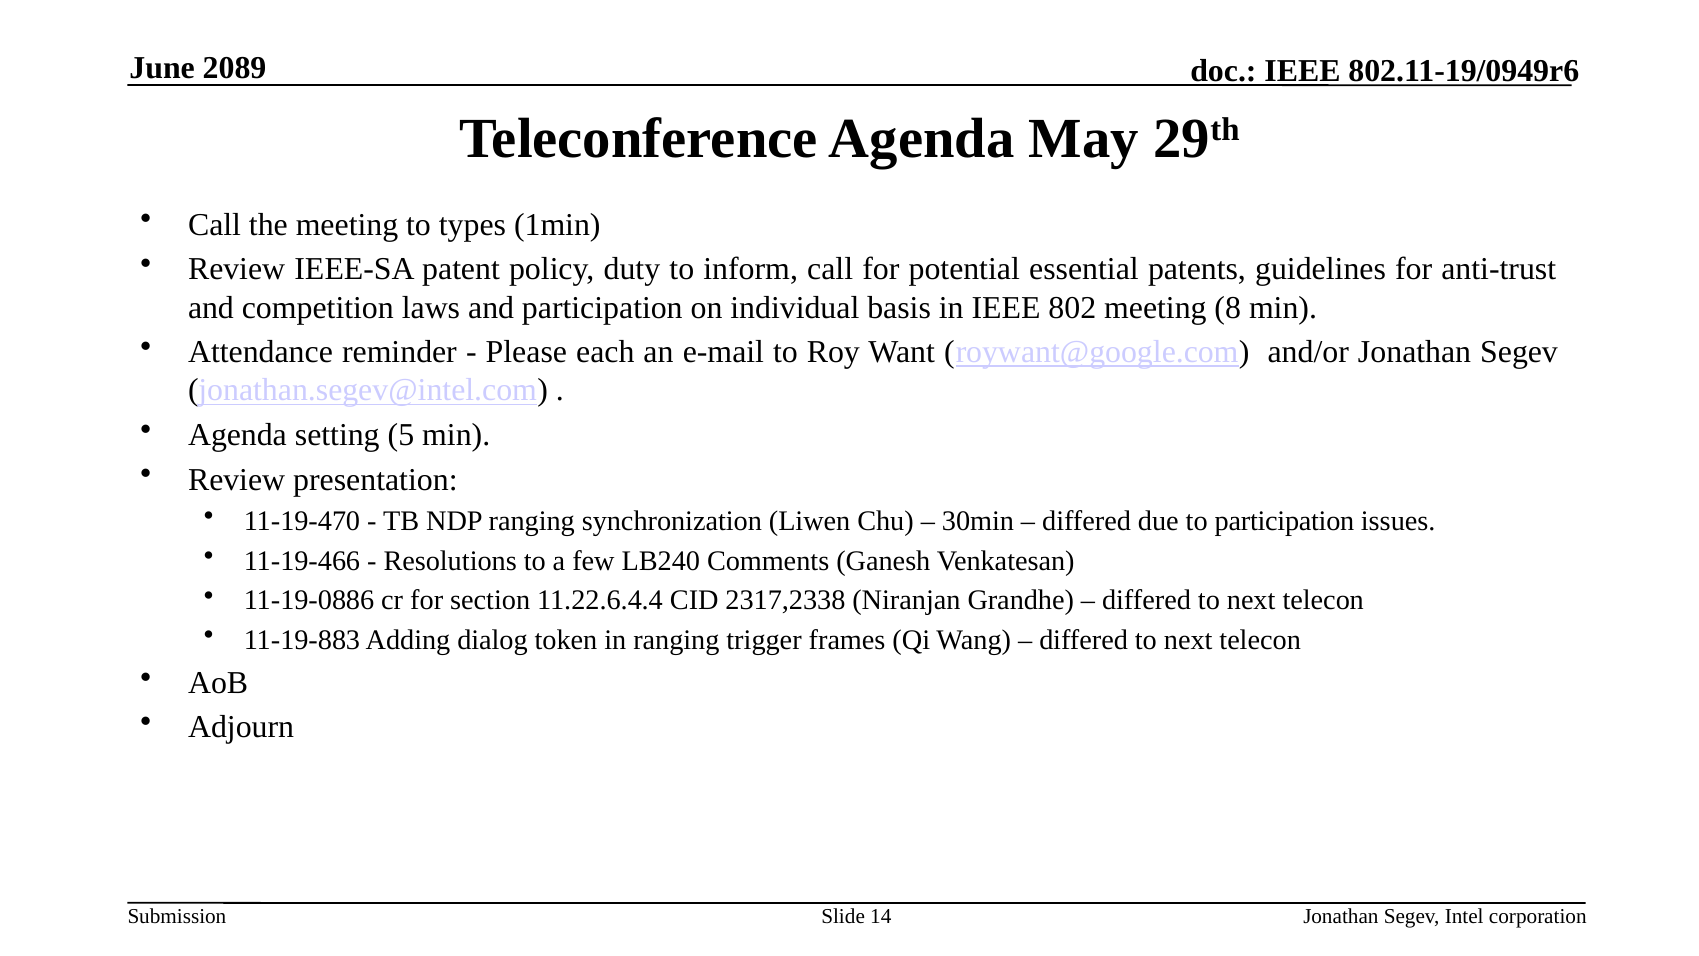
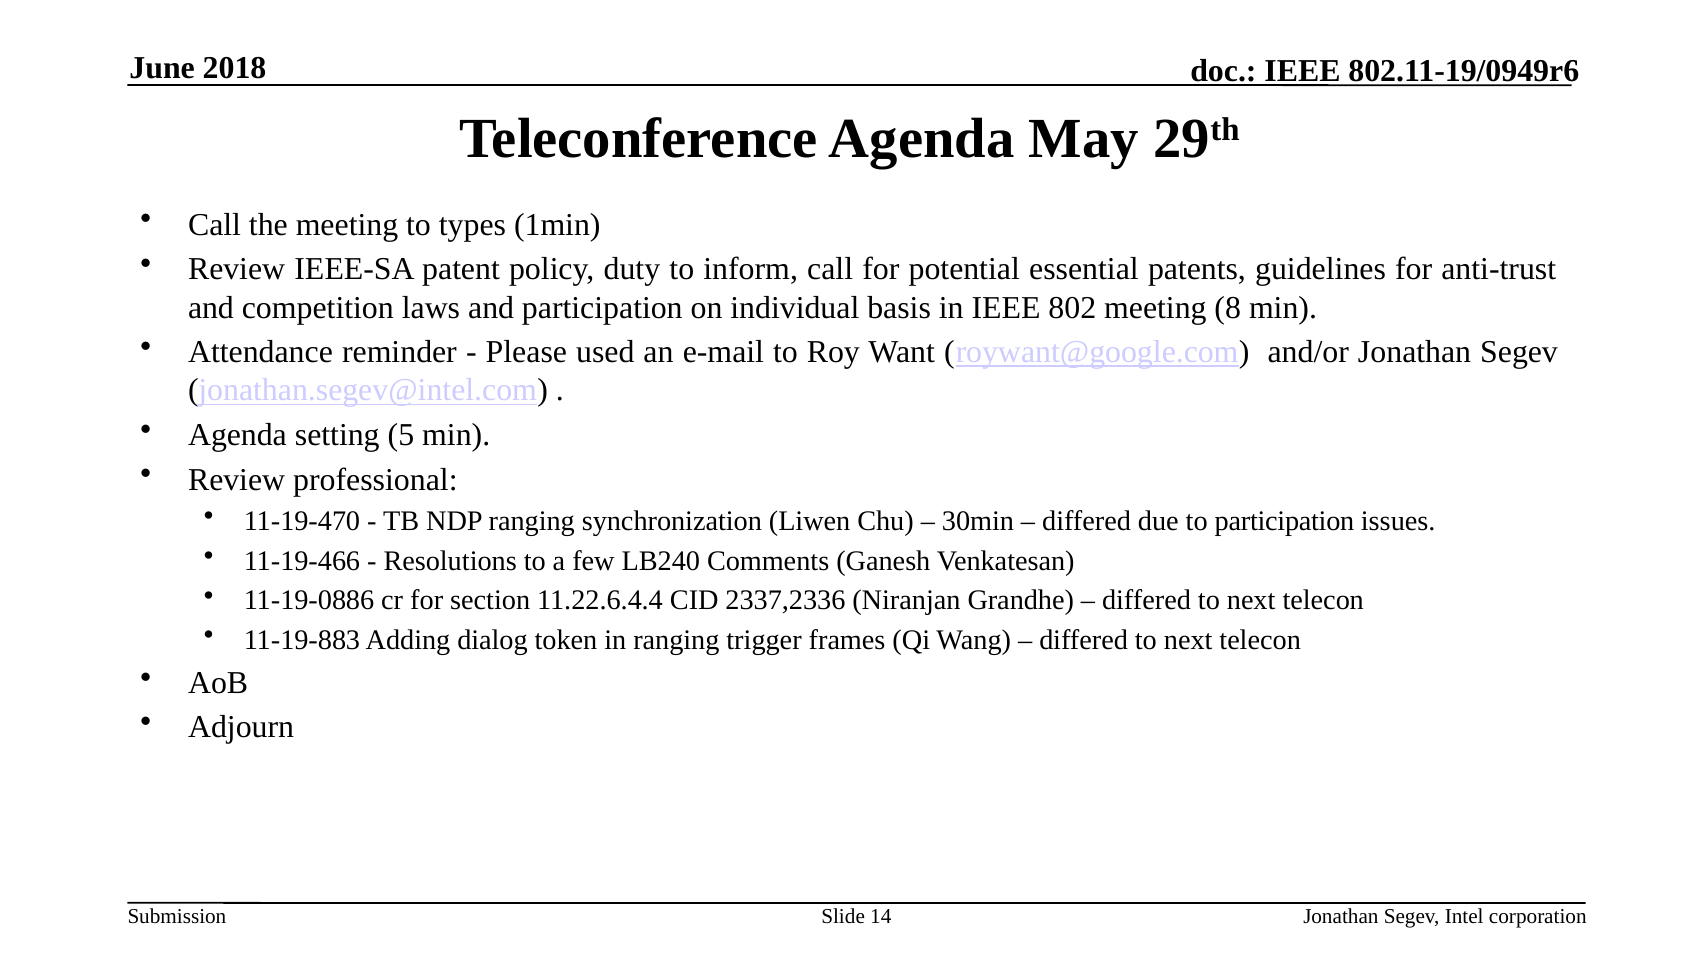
2089: 2089 -> 2018 (235, 68)
each: each -> used (605, 352)
presentation: presentation -> professional (375, 479)
2317,2338: 2317,2338 -> 2337,2336 (785, 600)
